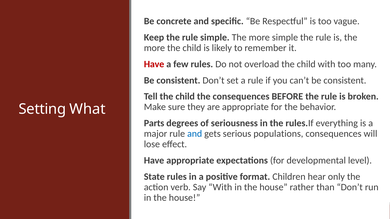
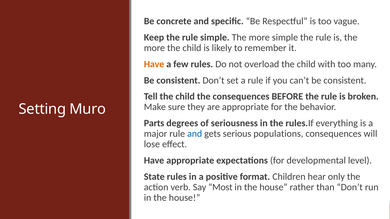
Have colour: red -> orange (154, 64)
What: What -> Muro (88, 109)
Say With: With -> Most (220, 187)
